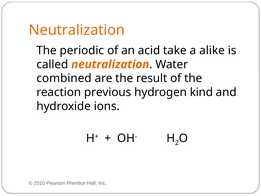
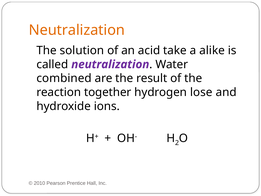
periodic: periodic -> solution (82, 50)
neutralization colour: orange -> purple (110, 64)
previous: previous -> together (108, 92)
kind: kind -> lose (201, 92)
